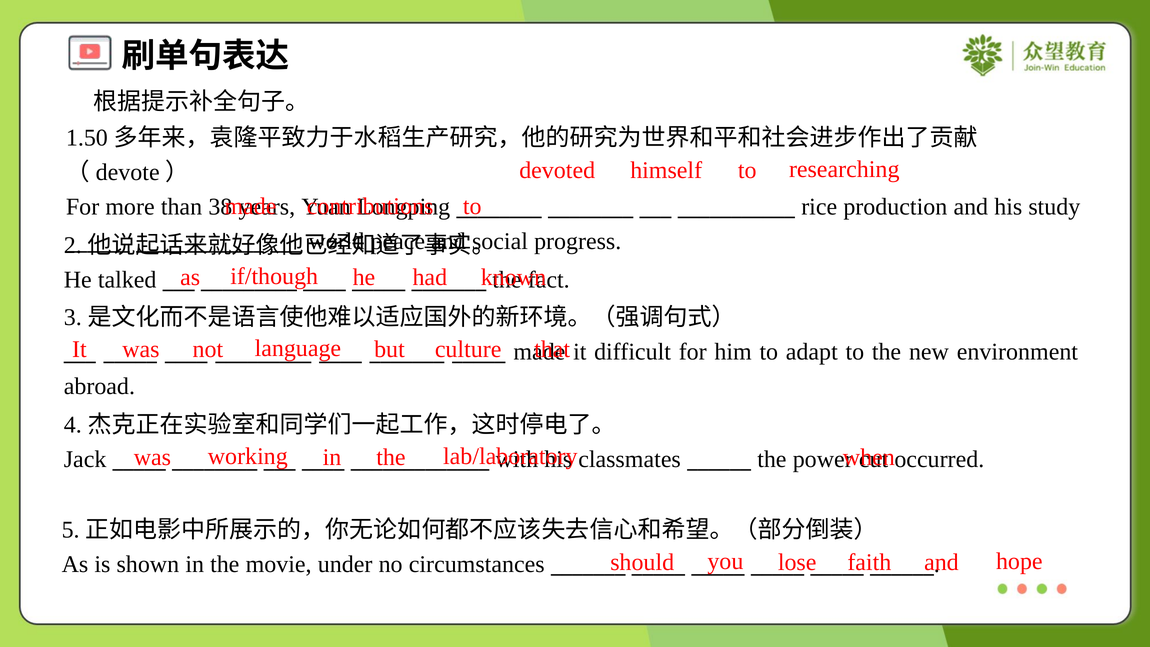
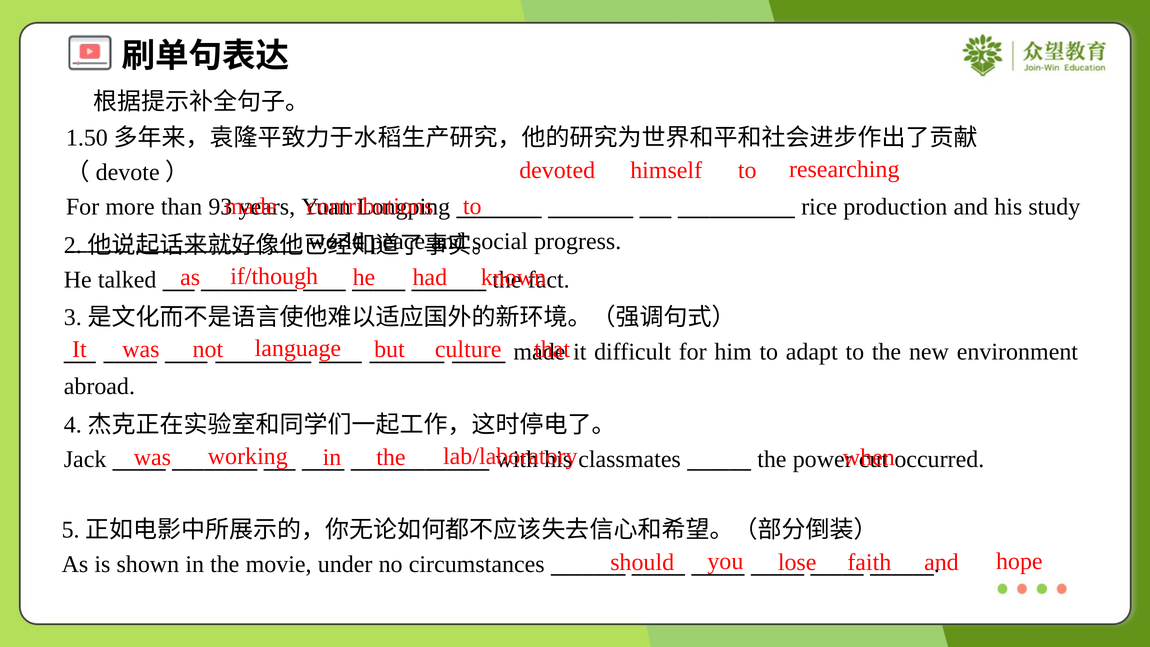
38: 38 -> 93 (220, 207)
